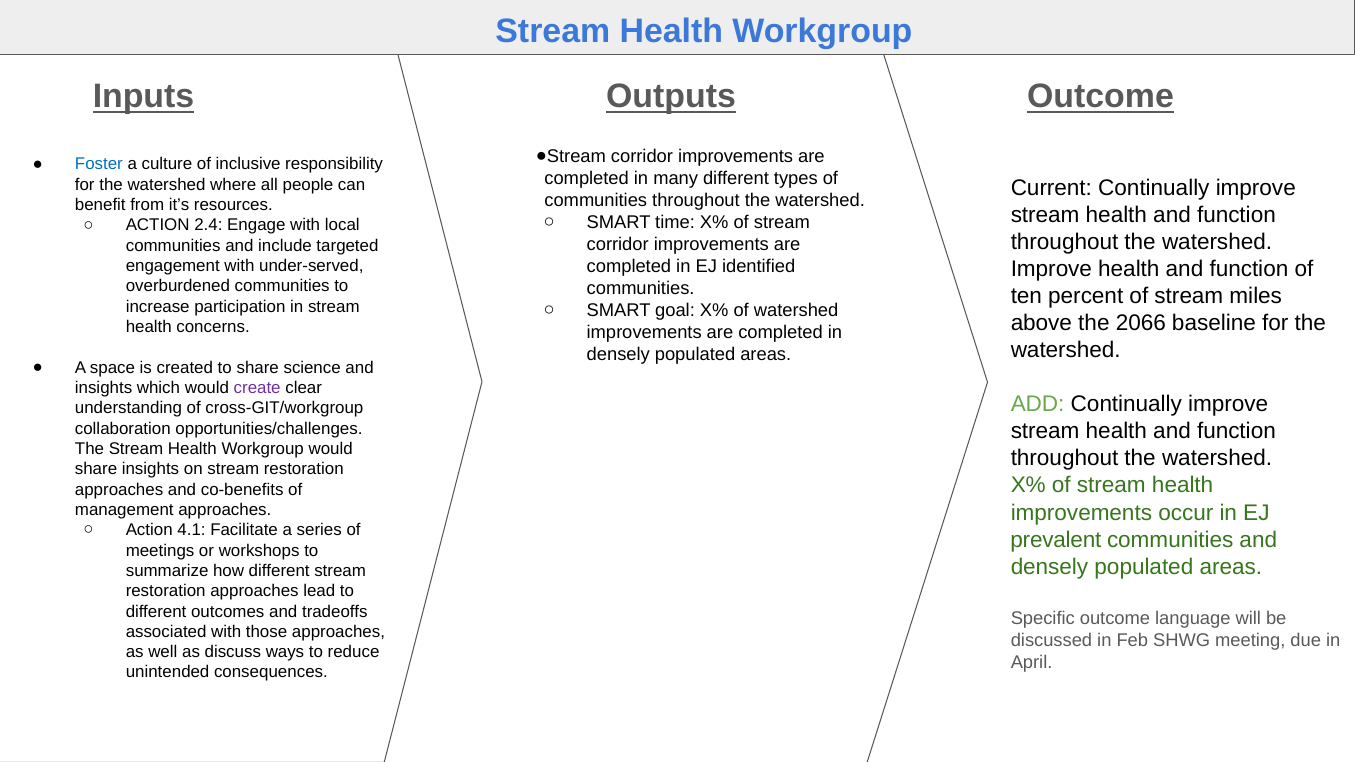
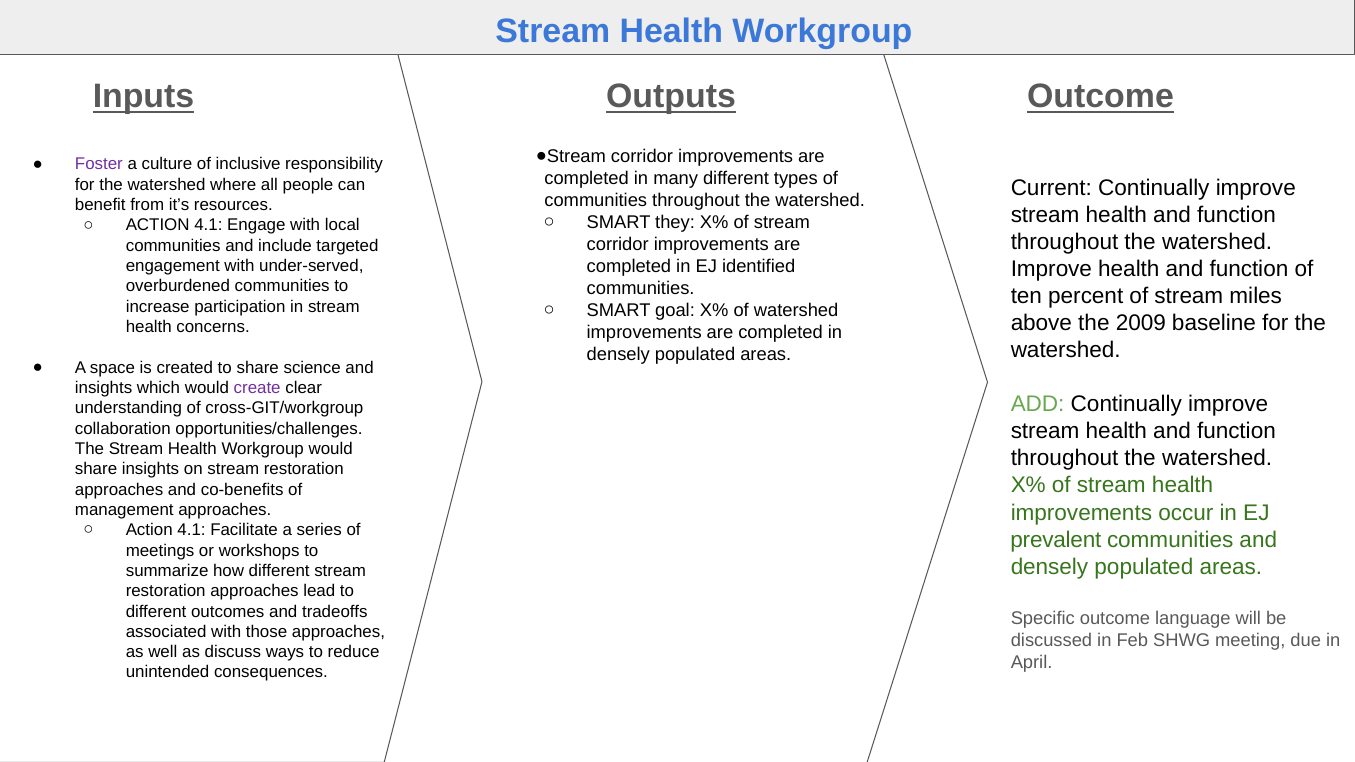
Foster colour: blue -> purple (99, 164)
time: time -> they (675, 223)
2.4: 2.4 -> 4.1 (208, 225)
2066: 2066 -> 2009 (1141, 323)
